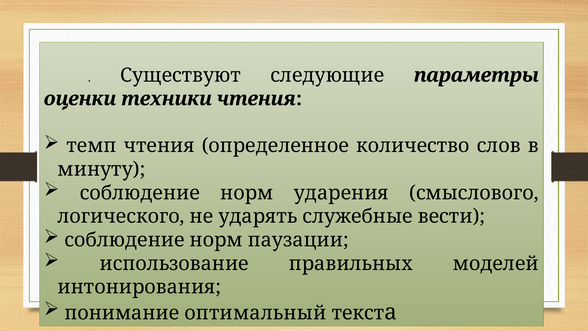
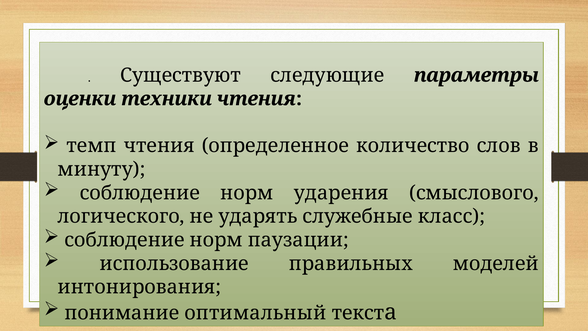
вести: вести -> класс (451, 216)
